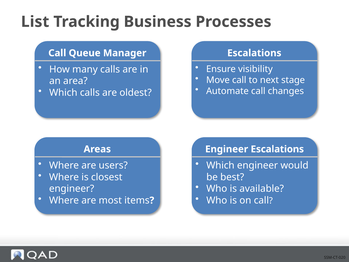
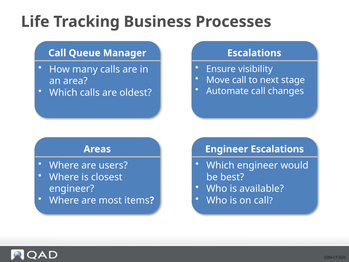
List: List -> Life (35, 22)
